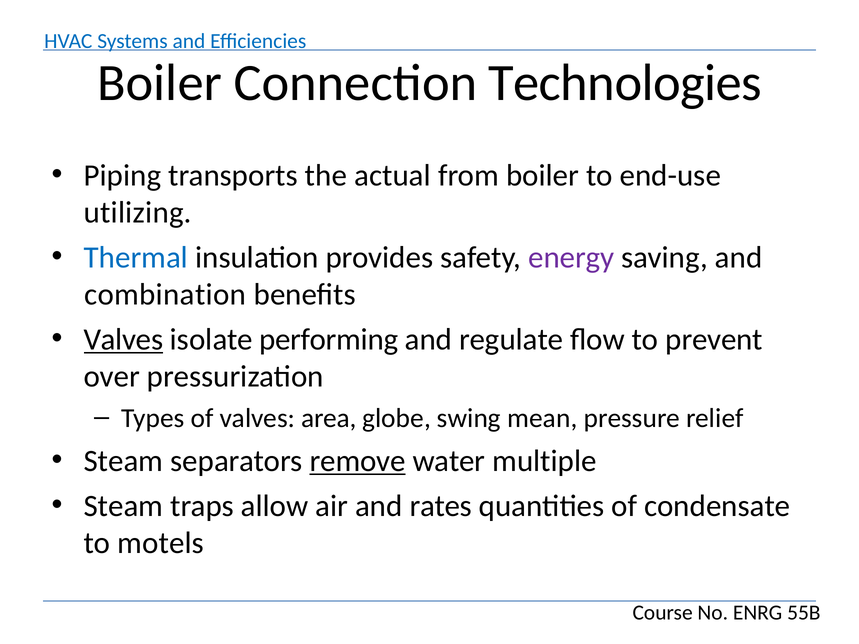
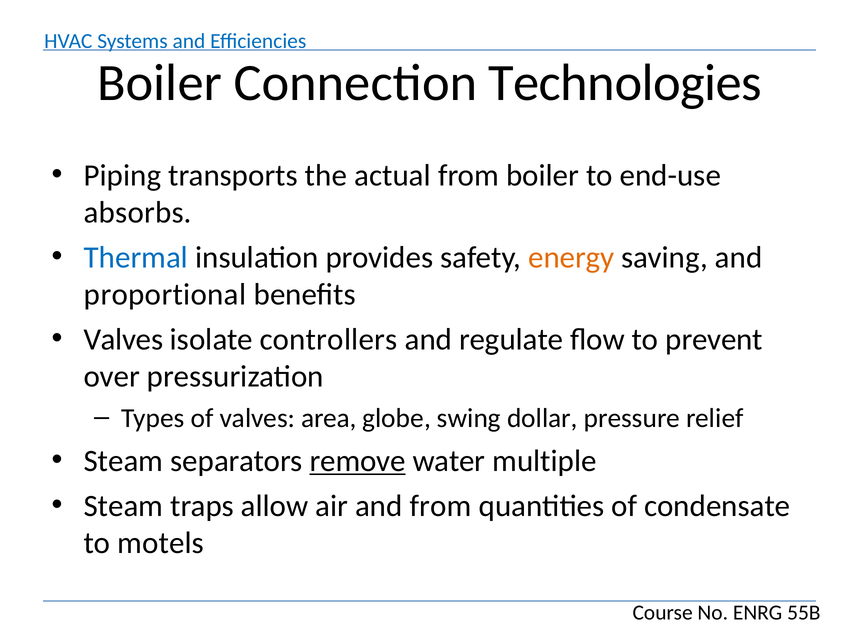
utilizing: utilizing -> absorbs (138, 213)
energy colour: purple -> orange (571, 257)
combination: combination -> proportional (165, 295)
Valves underline: present -> none (123, 339)
performing: performing -> controllers (328, 339)
mean: mean -> dollar (542, 418)
and rates: rates -> from (441, 506)
